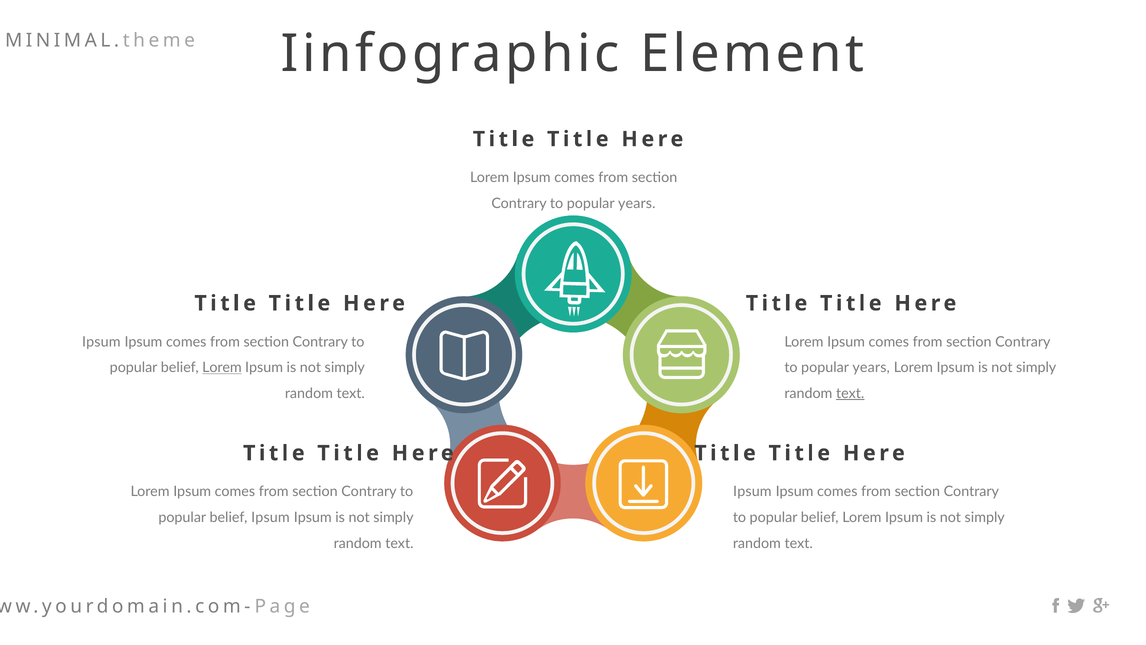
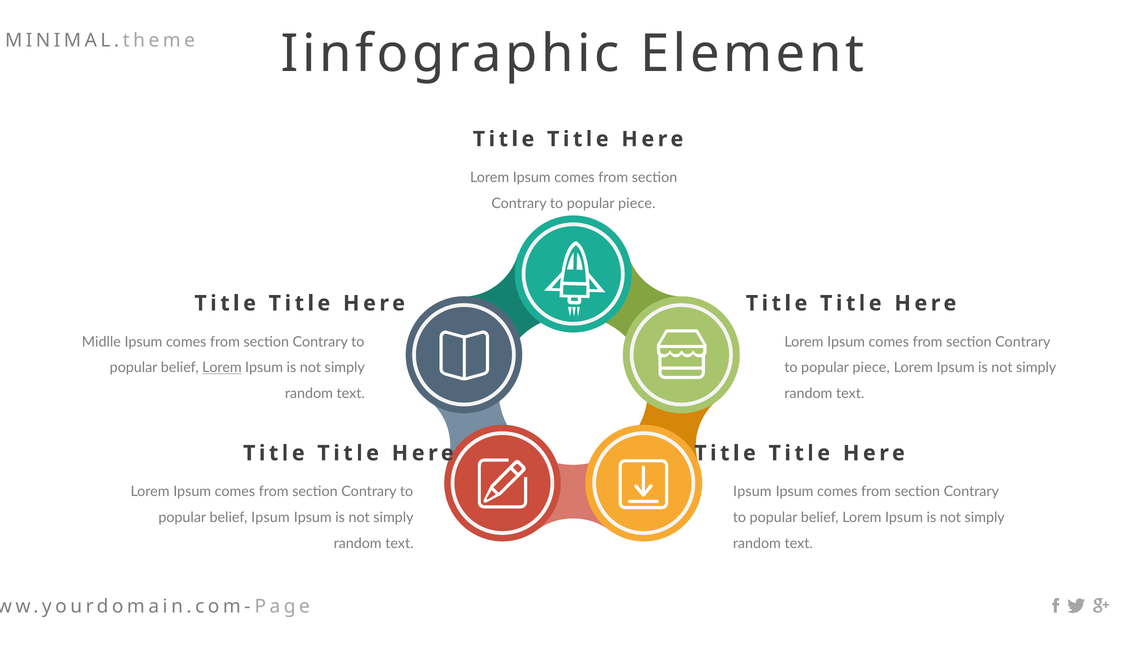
years: years -> piece (637, 203)
Ipsum: Ipsum -> Midlle (101, 342)
years: years -> piece (871, 367)
text underline: present -> none (850, 393)
